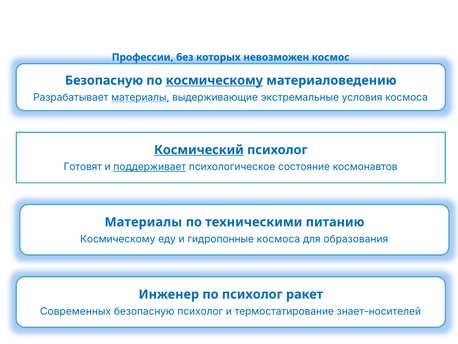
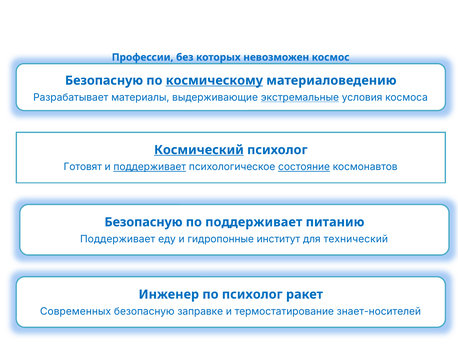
материалы underline: present -> none (140, 97)
экстремальные underline: none -> present (300, 97)
состояние underline: none -> present (304, 167)
Материалы: Материалы -> Безопасную (143, 222)
по техническими: техническими -> поддерживает (254, 222)
Космическому: Космическому -> Поддерживает (118, 239)
гидропонные космоса: космоса -> институт (278, 239)
образования: образования -> технический (356, 239)
безопасную психолог: психолог -> заправке (200, 311)
